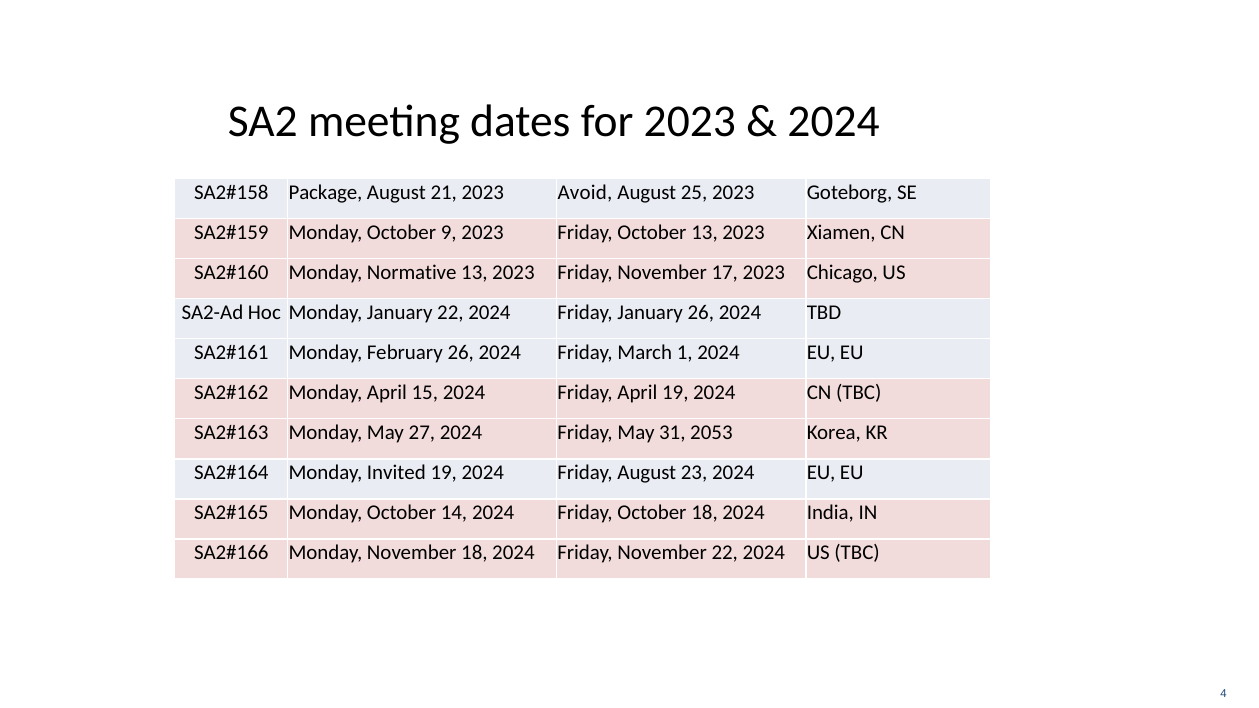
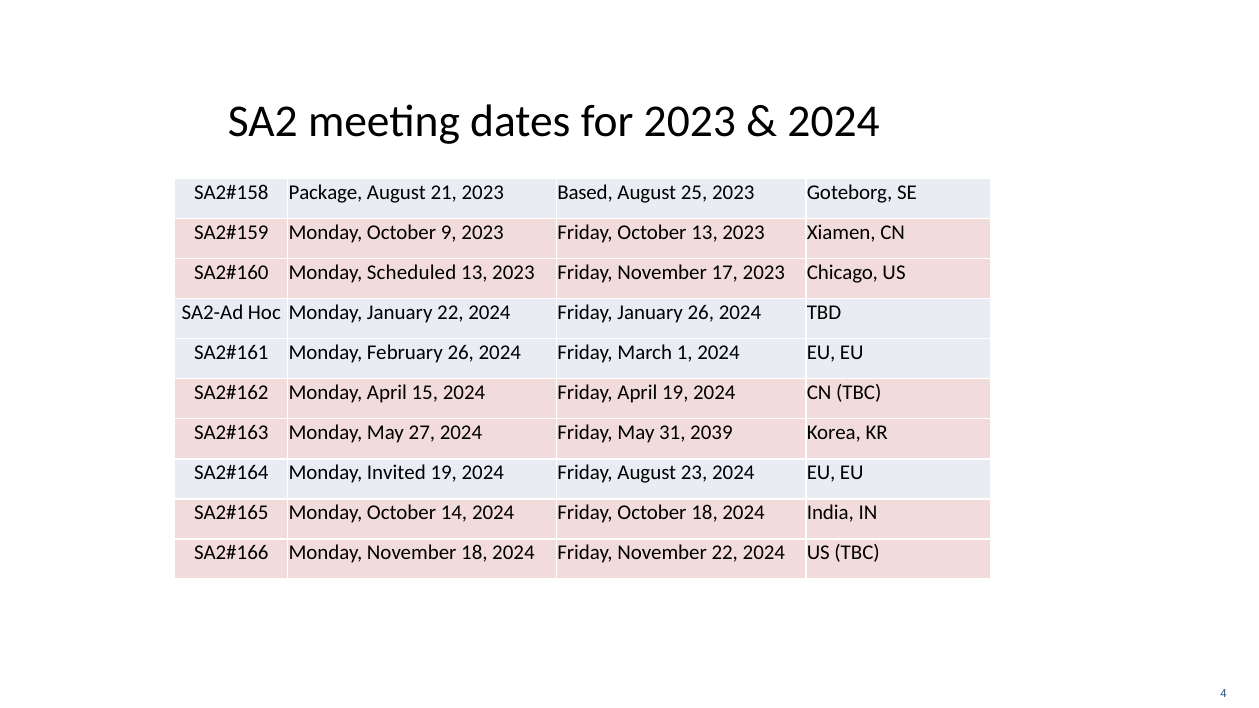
Avoid: Avoid -> Based (585, 193)
Normative: Normative -> Scheduled (412, 273)
2053: 2053 -> 2039 (711, 433)
